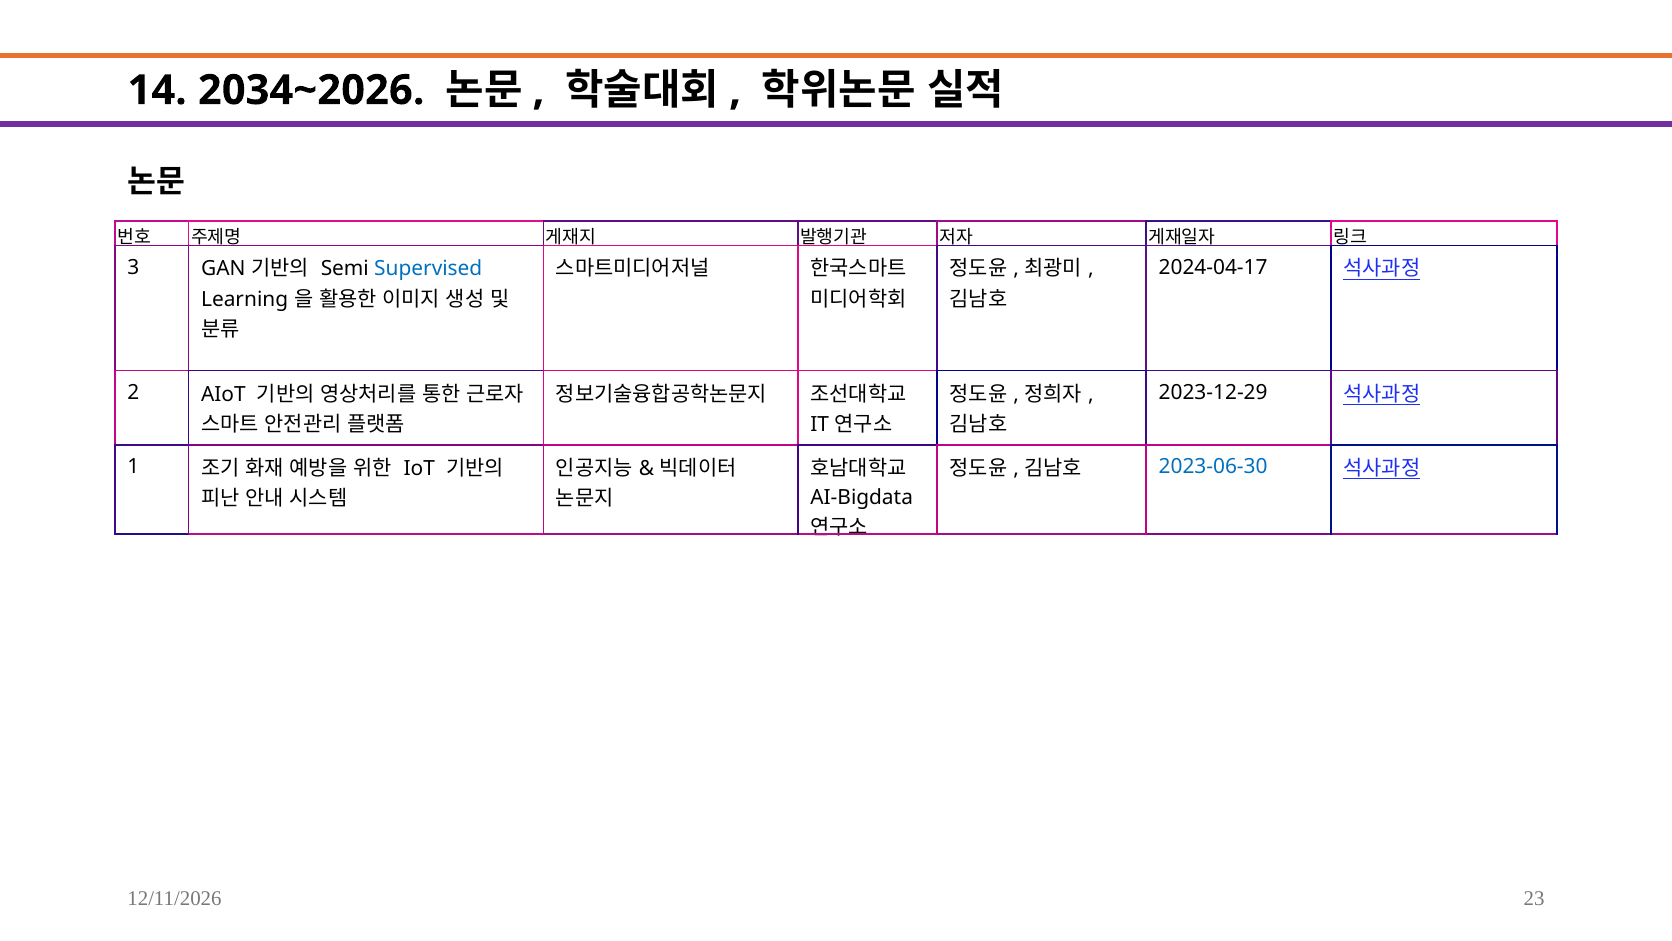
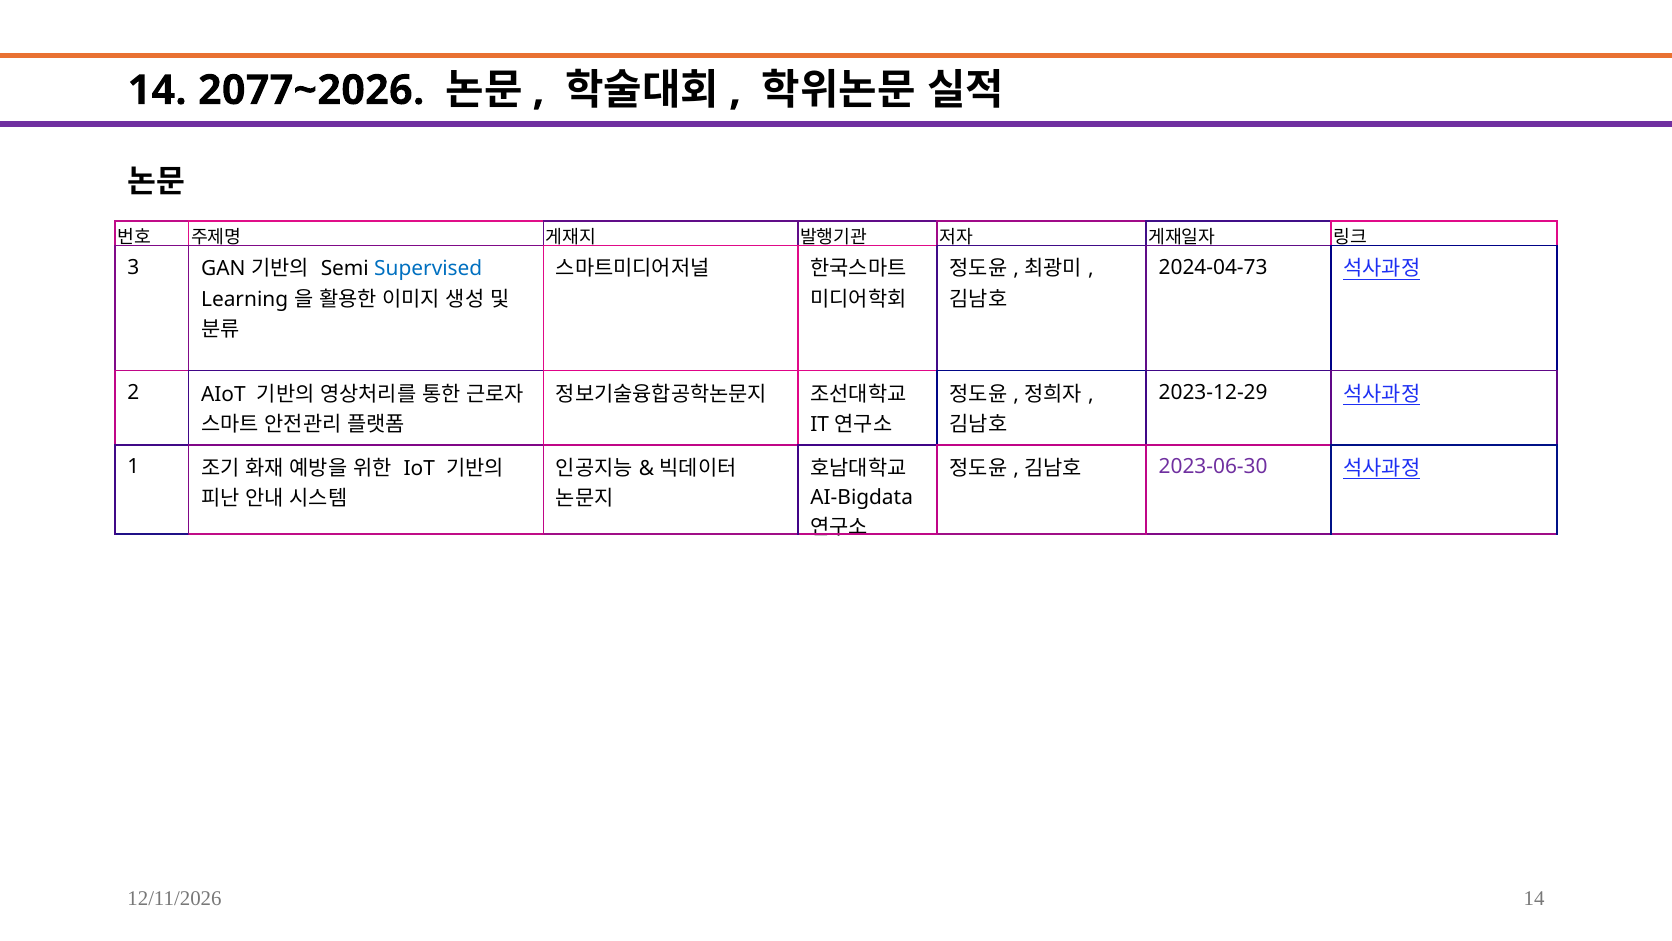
2034~2026: 2034~2026 -> 2077~2026 (311, 90)
2024-04-17: 2024-04-17 -> 2024-04-73 (1213, 267)
2023-06-30 colour: blue -> purple (1213, 467)
23: 23 -> 14 (1534, 898)
